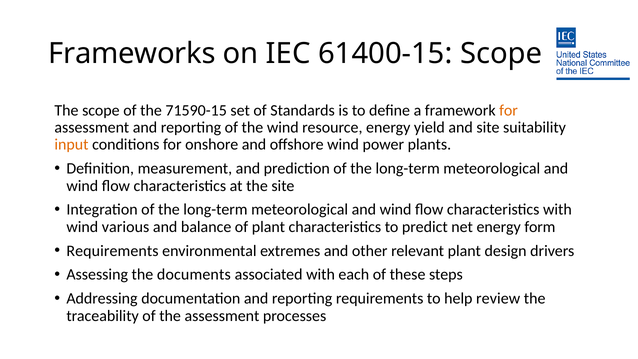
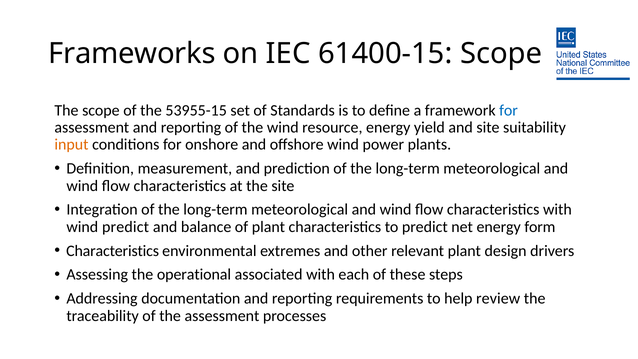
71590-15: 71590-15 -> 53955-15 (196, 110)
for colour: orange -> blue (509, 110)
wind various: various -> predict (126, 227)
Requirements: Requirements -> Characteristics (113, 251)
documents: documents -> operational (194, 275)
